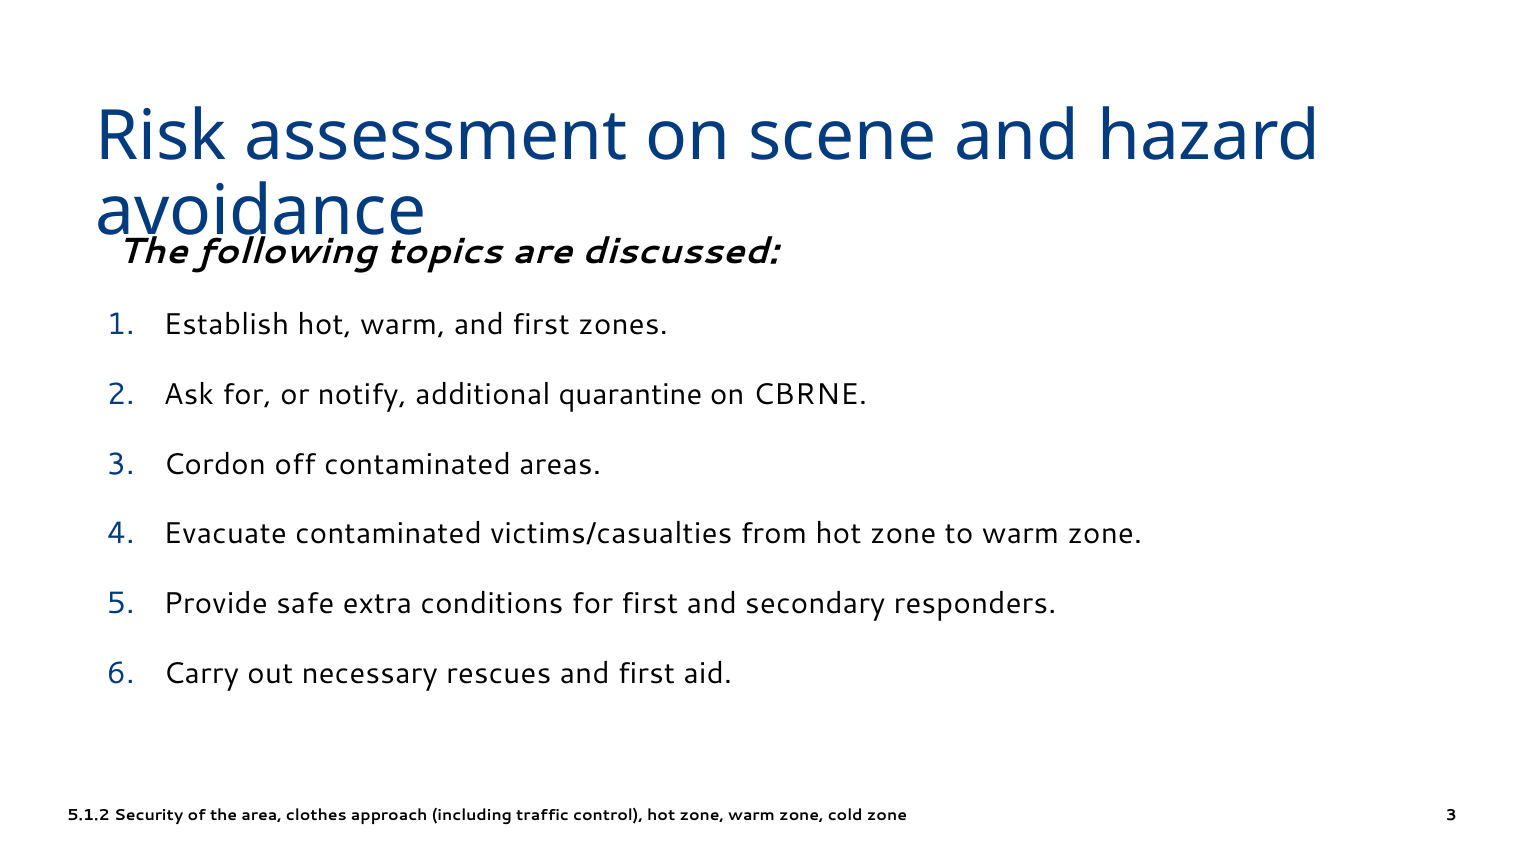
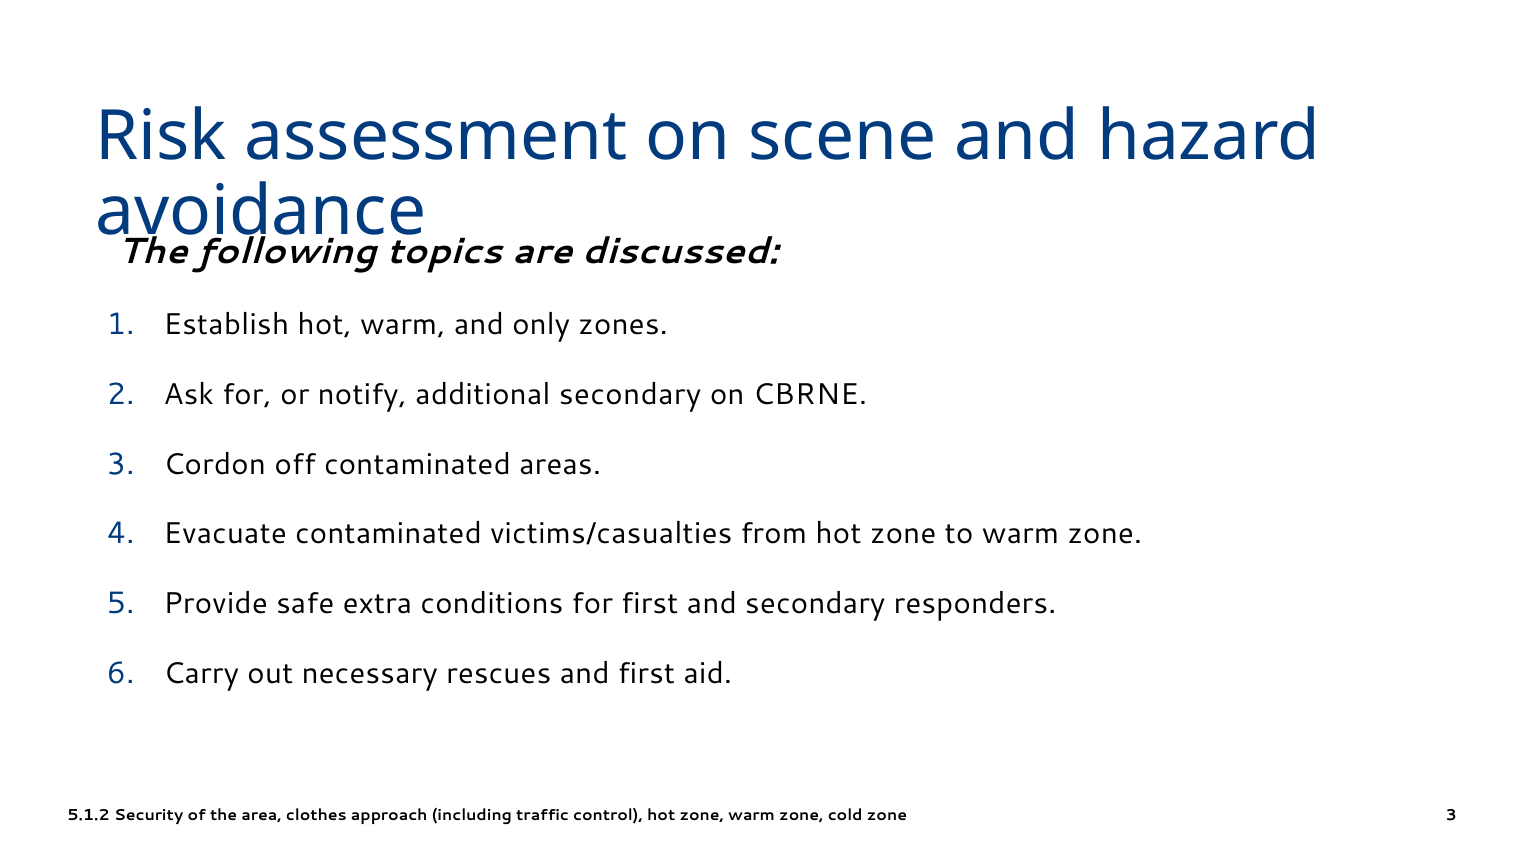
warm and first: first -> only (541, 325)
additional quarantine: quarantine -> secondary (630, 395)
